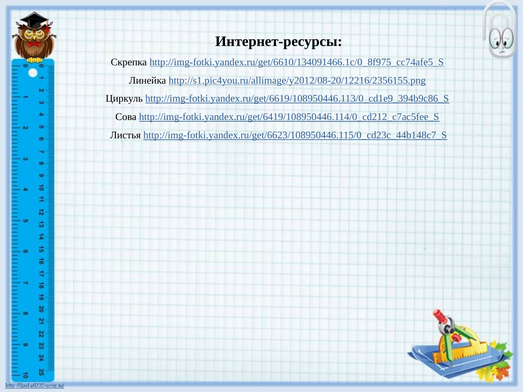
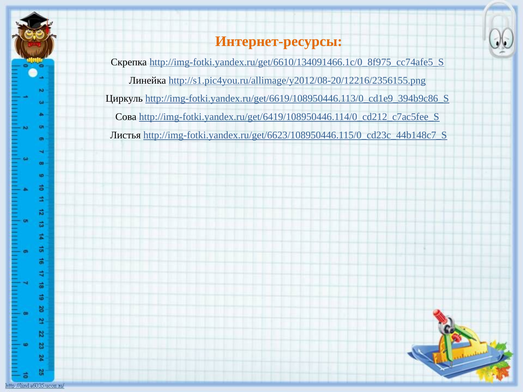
Интернет-ресурсы colour: black -> orange (279, 41)
